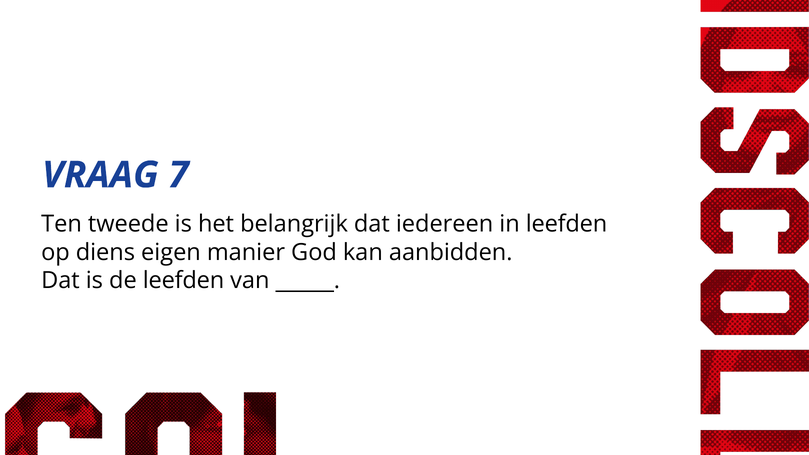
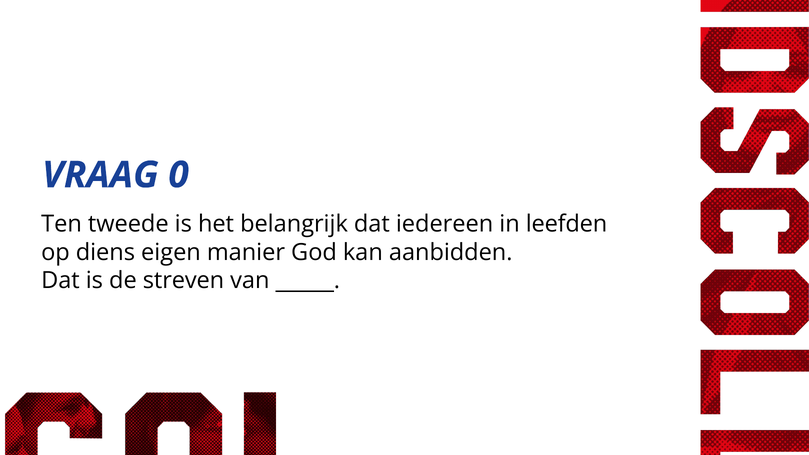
7: 7 -> 0 (179, 175)
de leefden: leefden -> streven (184, 281)
